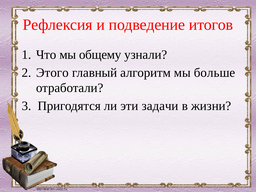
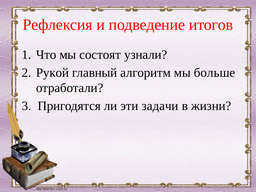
общему: общему -> состоят (100, 55)
Этого: Этого -> Рукой (53, 73)
